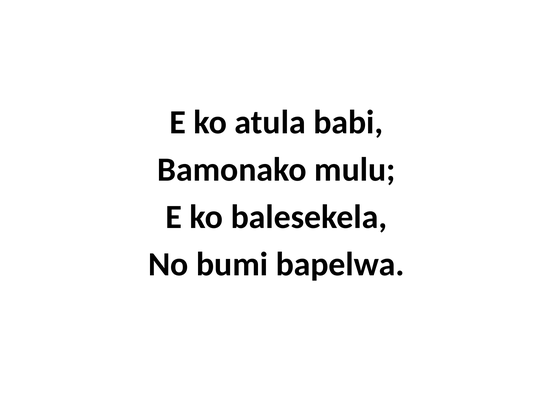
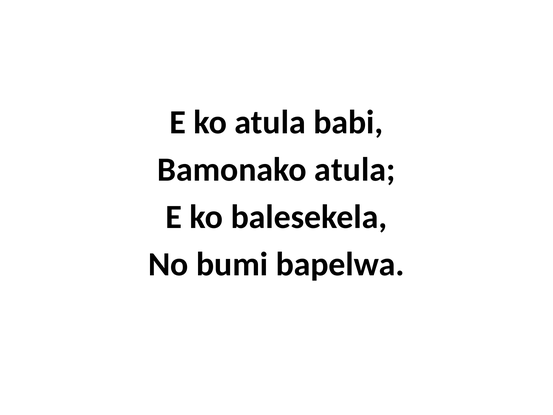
Bamonako mulu: mulu -> atula (355, 170)
